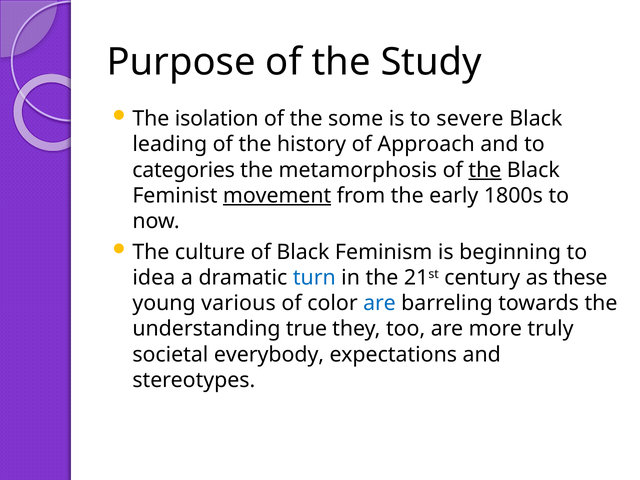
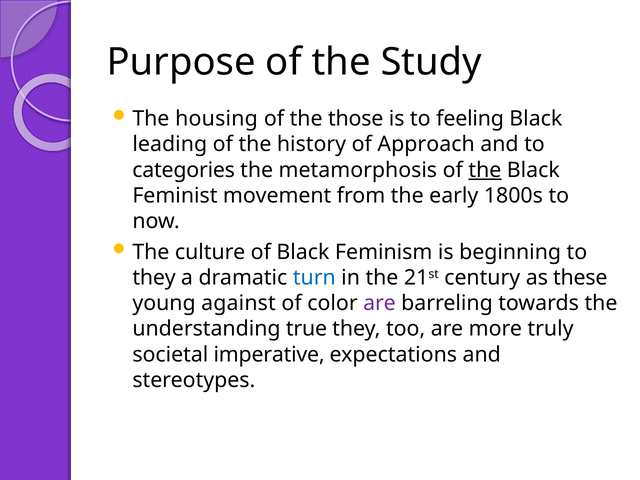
isolation: isolation -> housing (217, 119)
some: some -> those (356, 119)
severe: severe -> feeling (470, 119)
movement underline: present -> none (277, 196)
idea: idea -> they (154, 278)
various: various -> against (238, 303)
are colour: blue -> purple (379, 303)
everybody: everybody -> imperative (269, 355)
